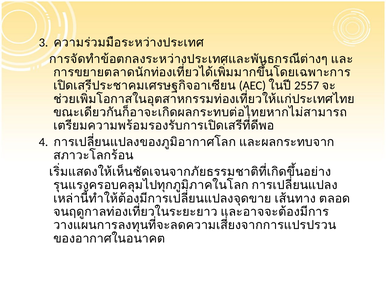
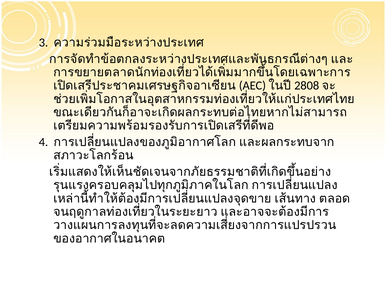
2557: 2557 -> 2808 (307, 85)
